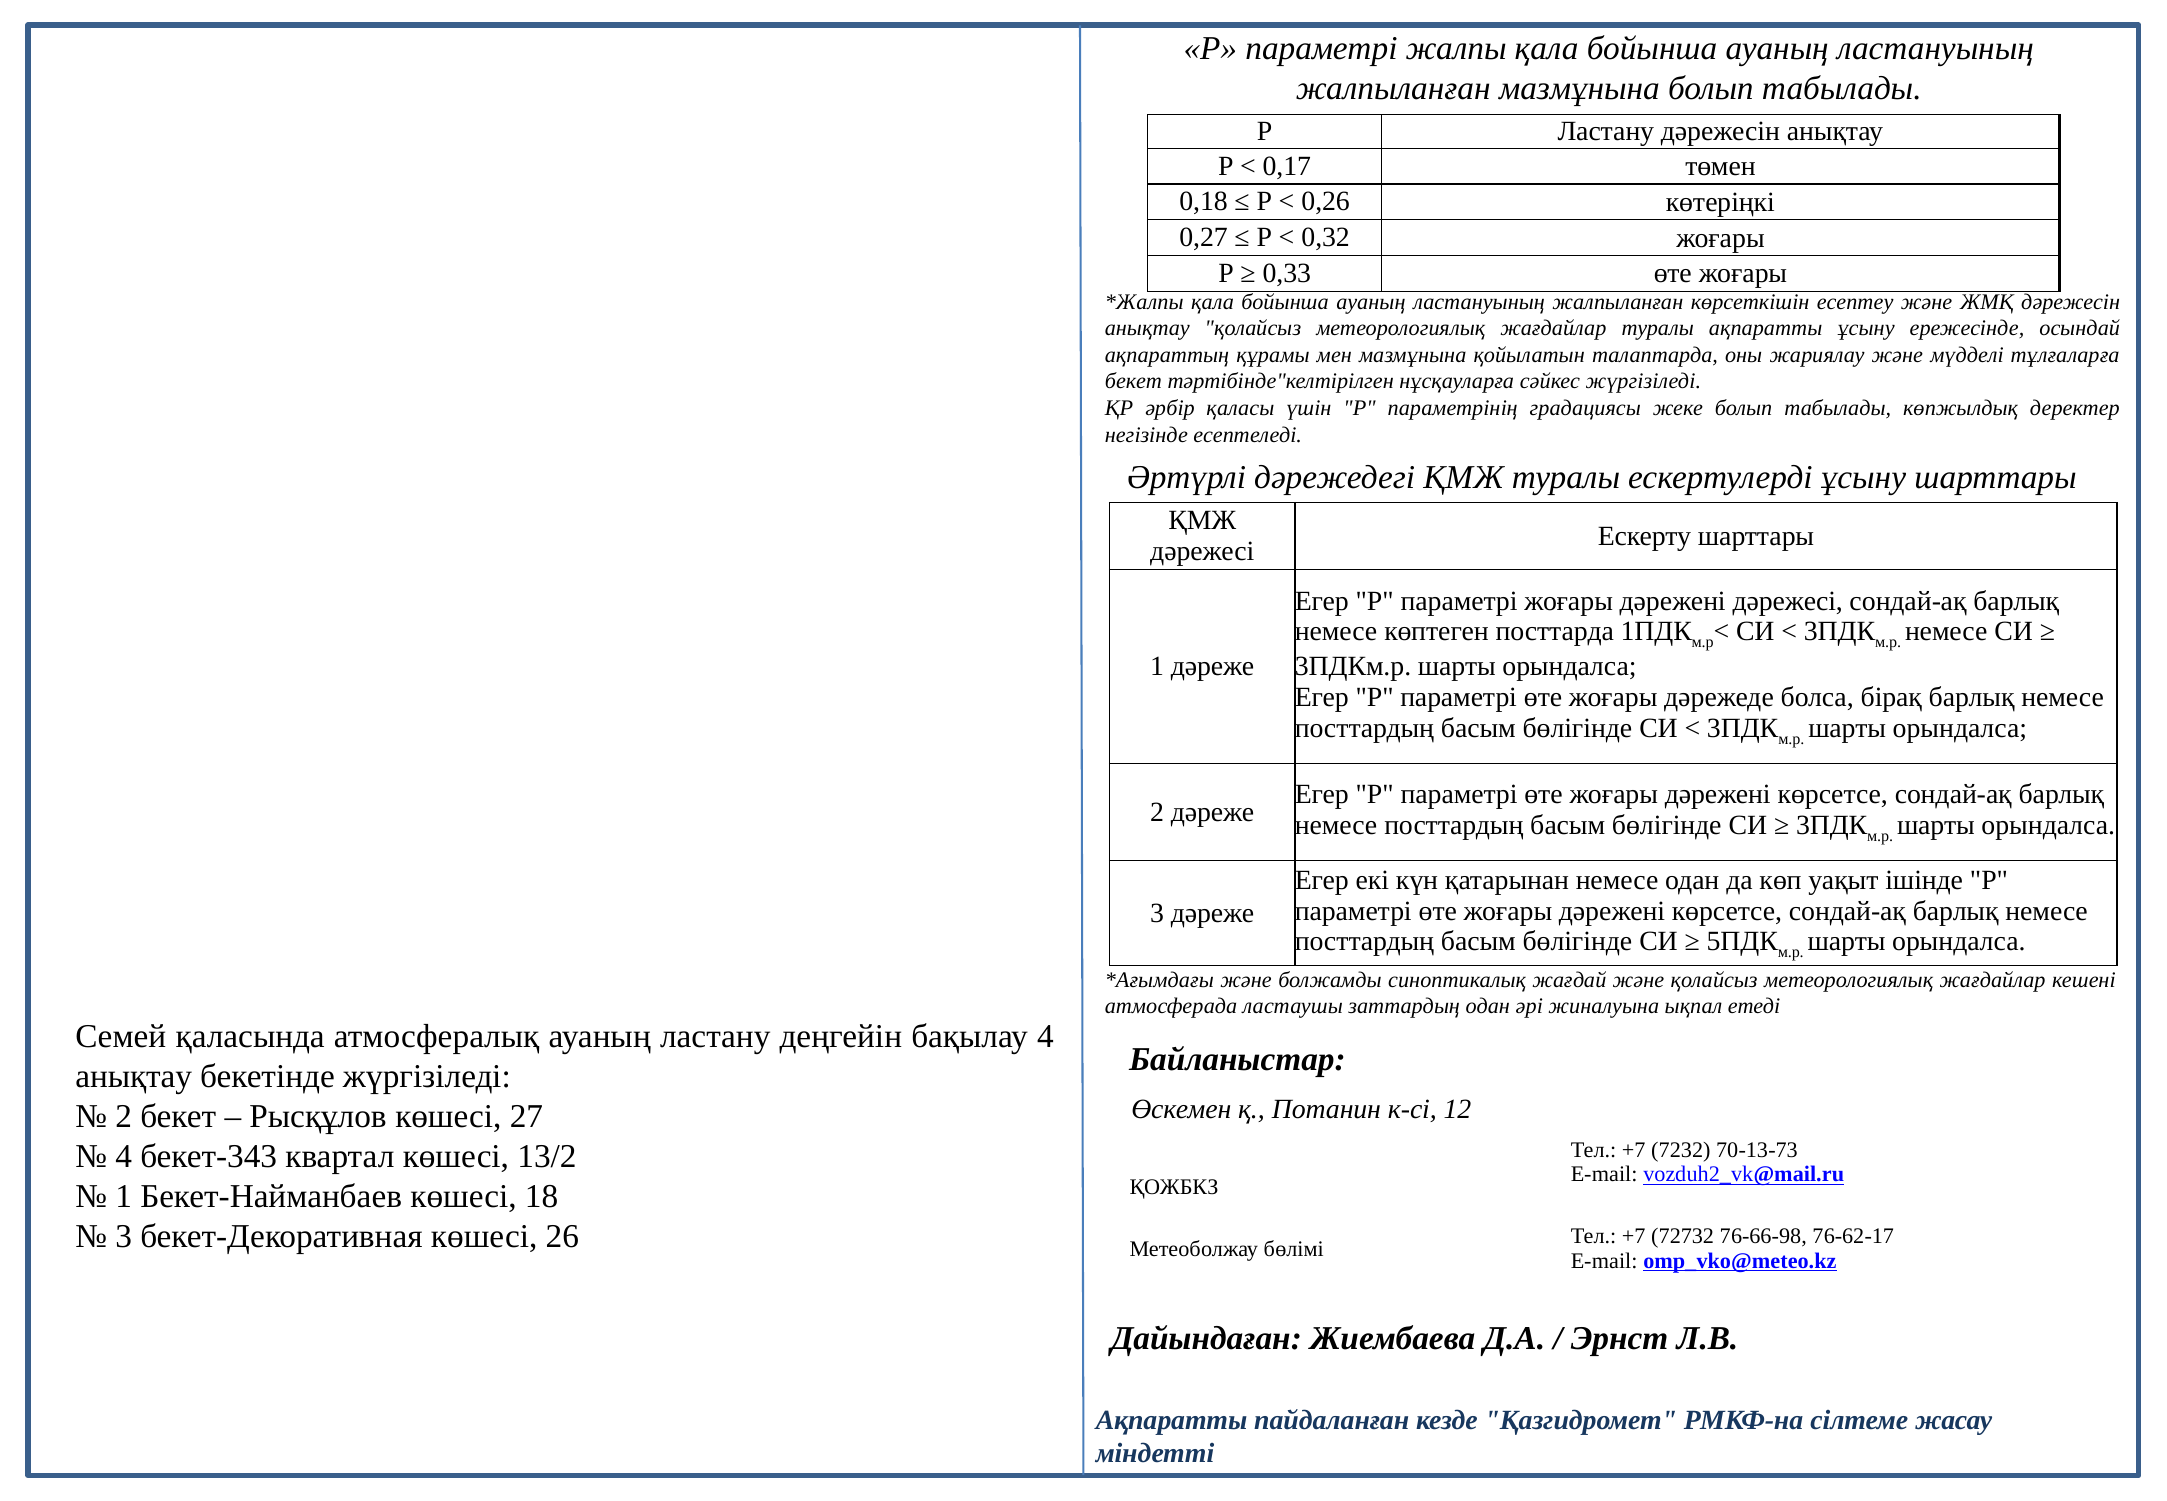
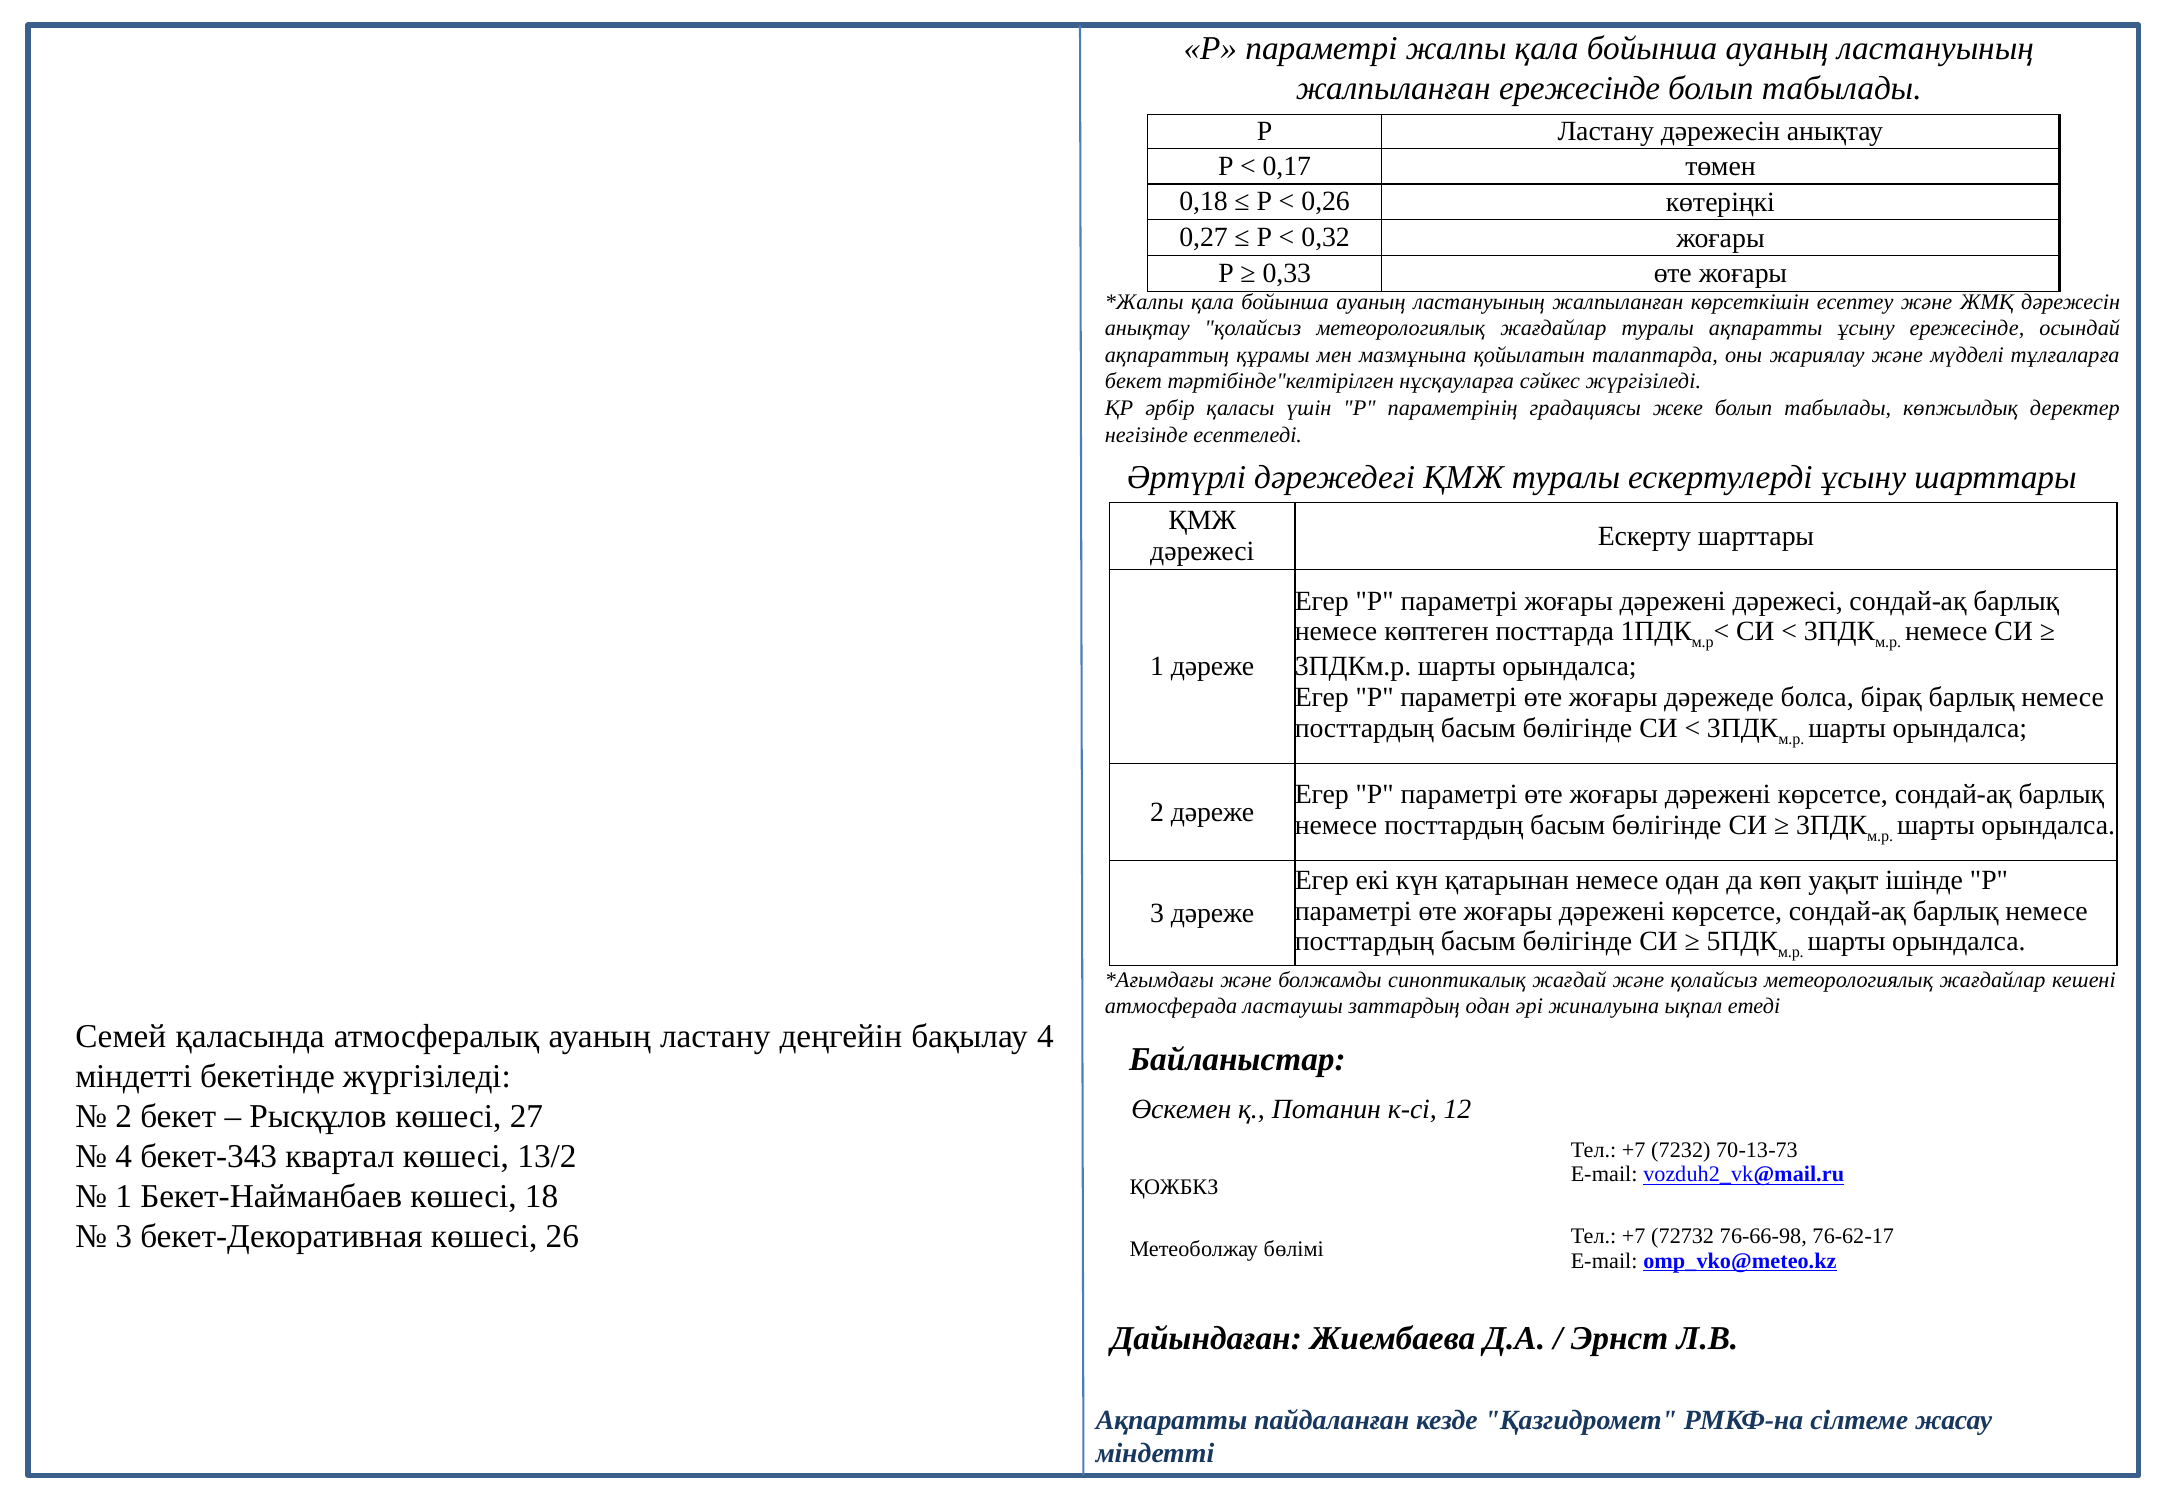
жалпыланған мазмұнына: мазмұнына -> ережесінде (1580, 89)
анықтау: анықтау -> міндетті (134, 1076)
